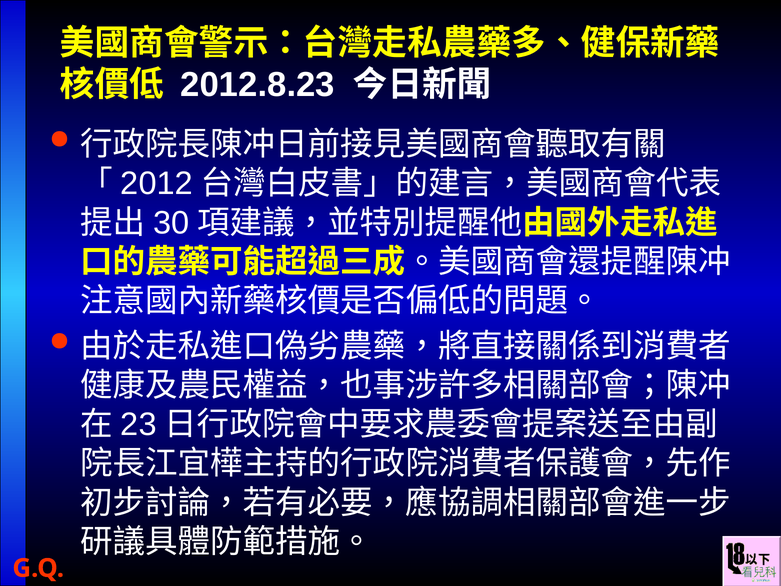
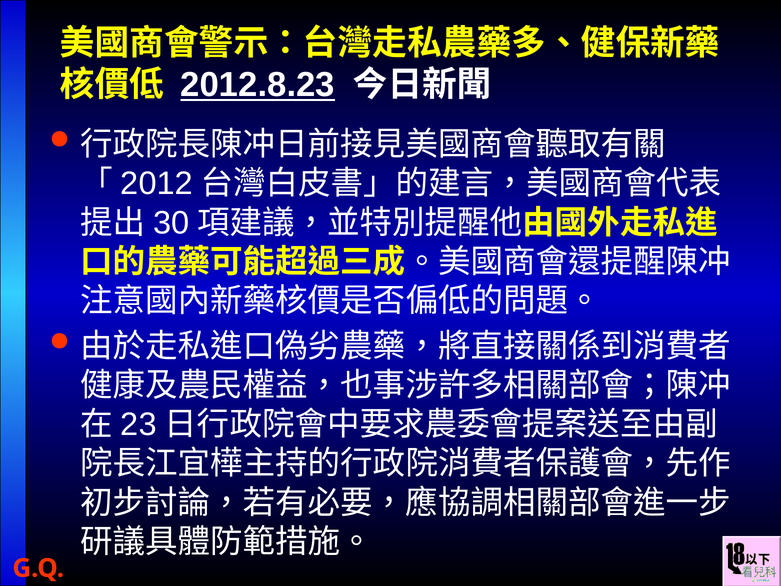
2012.8.23 underline: none -> present (258, 85)
